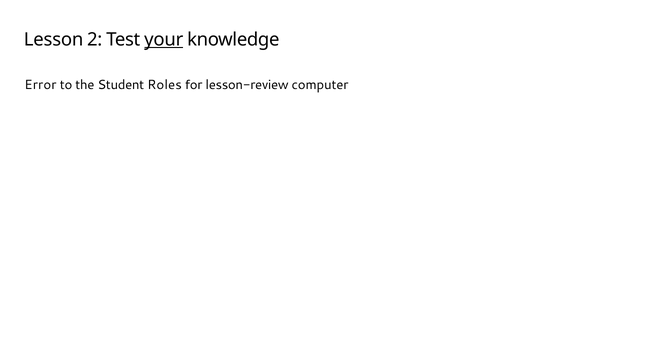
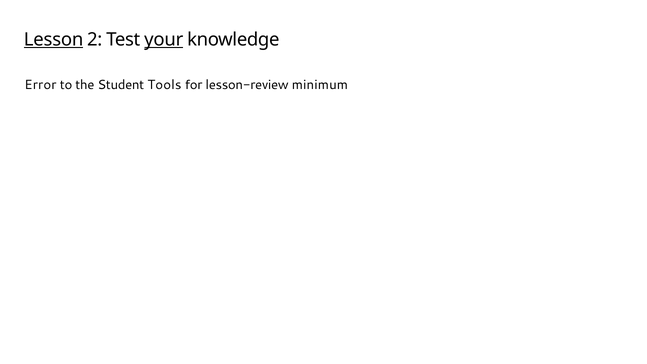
Lesson underline: none -> present (54, 39)
Roles: Roles -> Tools (164, 85)
computer: computer -> minimum (320, 85)
